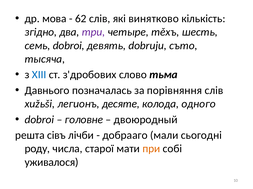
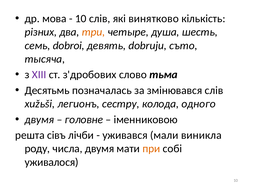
62: 62 -> 10 (81, 19)
згідно: згідно -> різних (41, 32)
три colour: purple -> orange (94, 32)
тěхъ: тěхъ -> душа (165, 32)
XIII colour: blue -> purple (39, 75)
Давнього: Давнього -> Десятьмь (47, 91)
порівняння: порівняння -> змінювався (175, 91)
десяте: десяте -> сестру (121, 104)
dobroi: dobroi -> двумя (39, 120)
двоюродный: двоюродный -> іменниковою (146, 120)
добрааго: добрааго -> уживався (125, 136)
сьогодні: сьогодні -> виникла (201, 136)
числа старої: старої -> двумя (100, 149)
